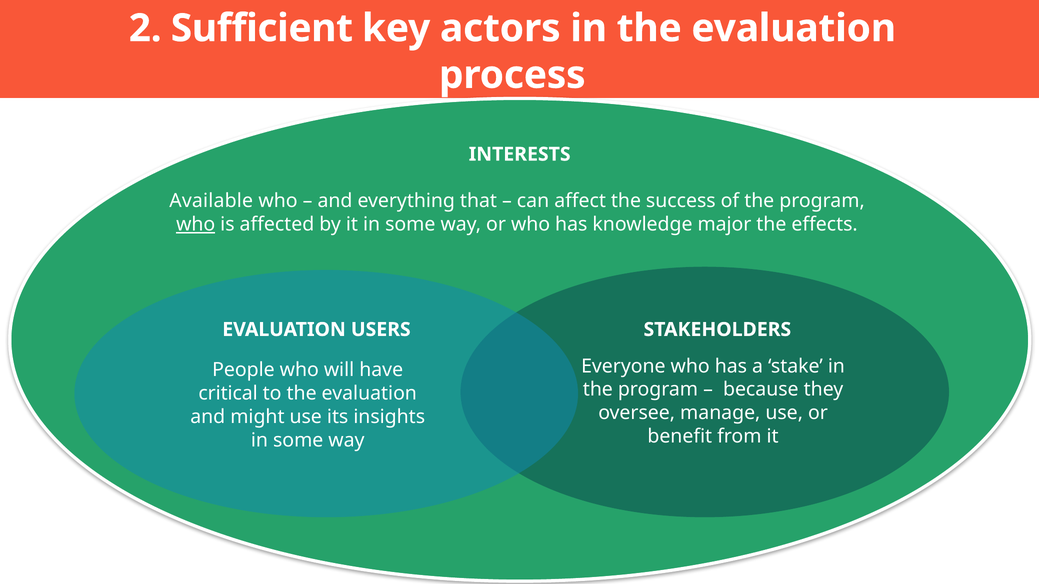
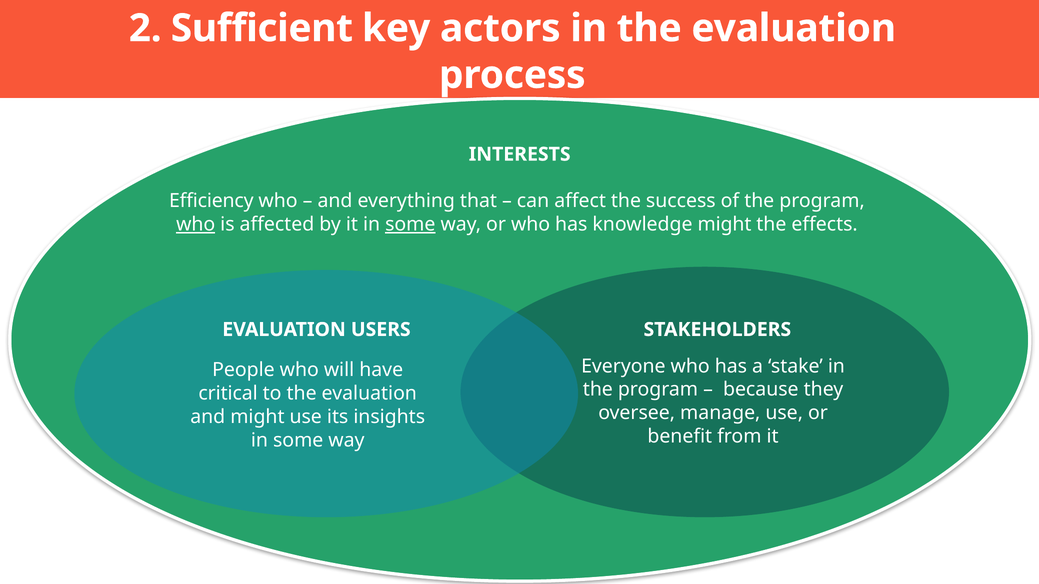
Available: Available -> Efficiency (211, 201)
some underline: none -> present (410, 225)
knowledge major: major -> might (724, 225)
